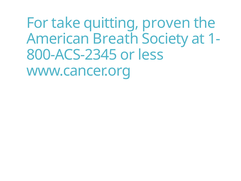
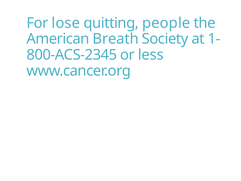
take: take -> lose (66, 23)
proven: proven -> people (166, 23)
